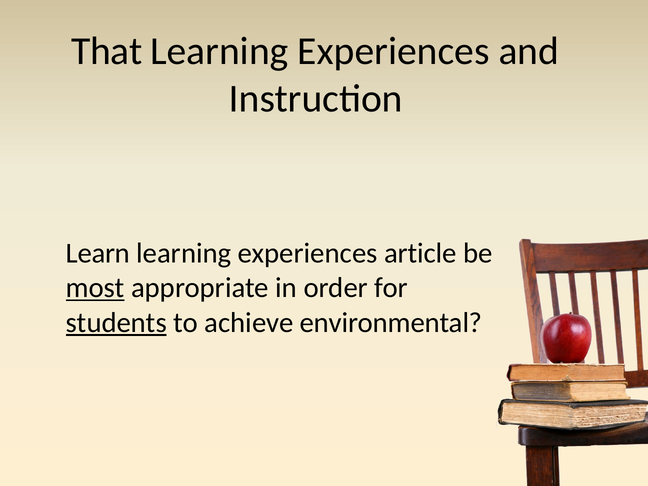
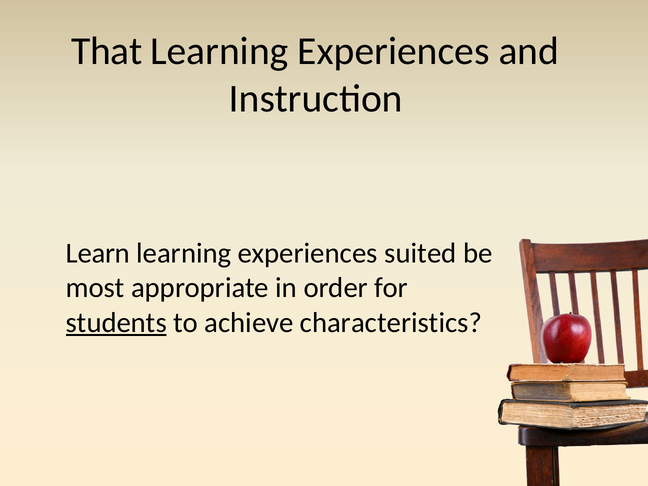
article: article -> suited (420, 253)
most underline: present -> none (95, 288)
environmental: environmental -> characteristics (391, 323)
